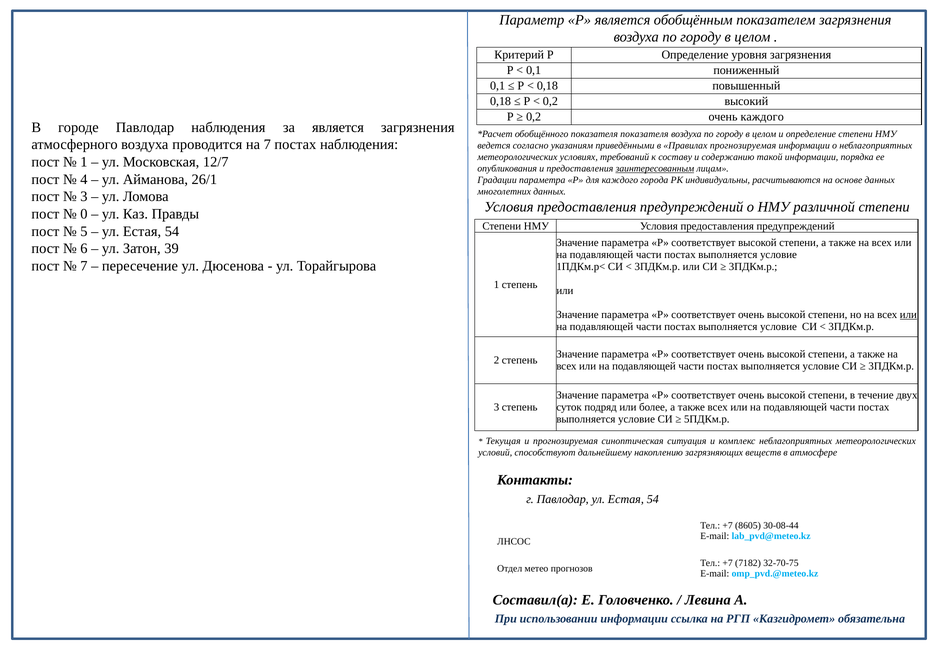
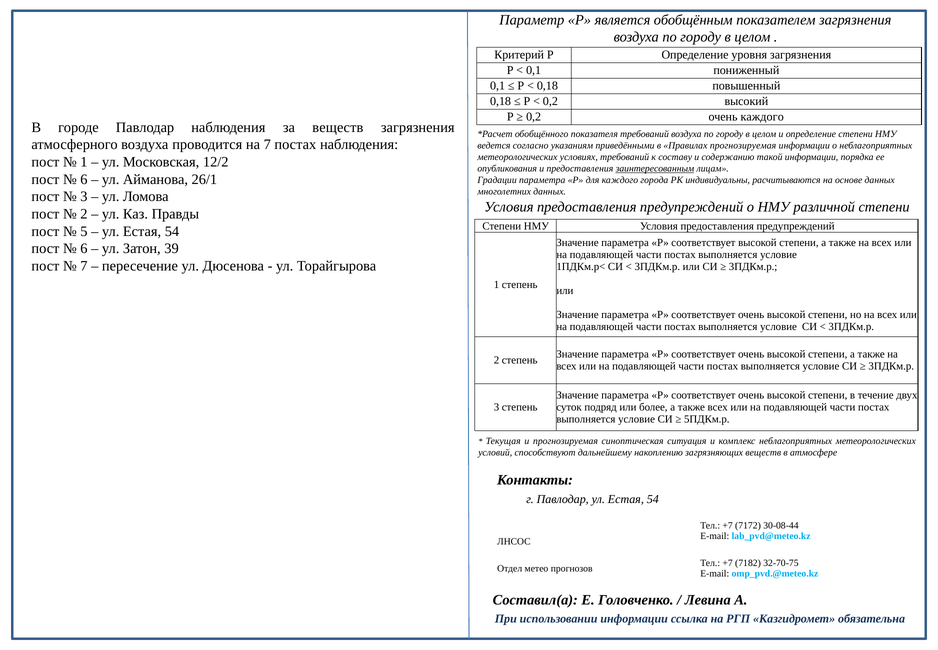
за является: является -> веществ (338, 127)
показателя показателя: показателя -> требований (645, 134)
12/7: 12/7 -> 12/2 (216, 162)
4: 4 -> 6 (84, 179)
0: 0 -> 2 (84, 214)
или underline: present -> none (908, 314)
8605: 8605 -> 7172 (748, 525)
